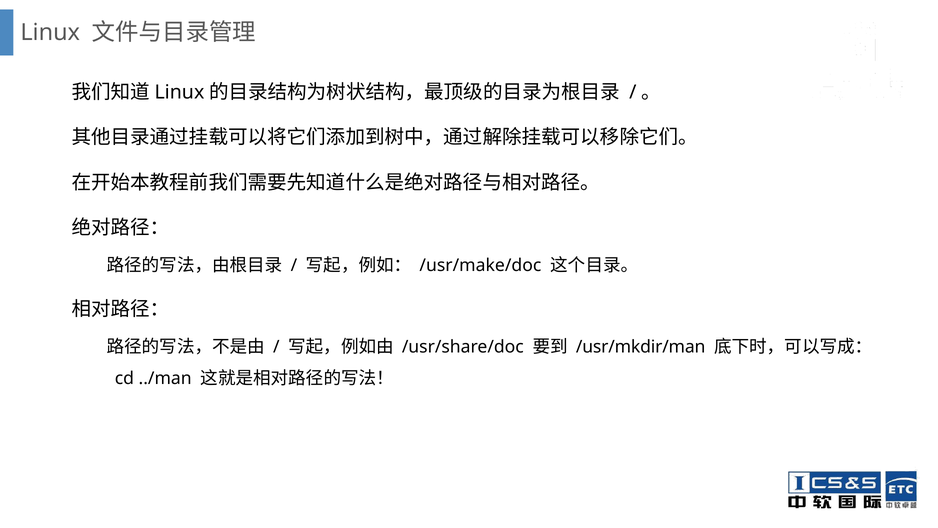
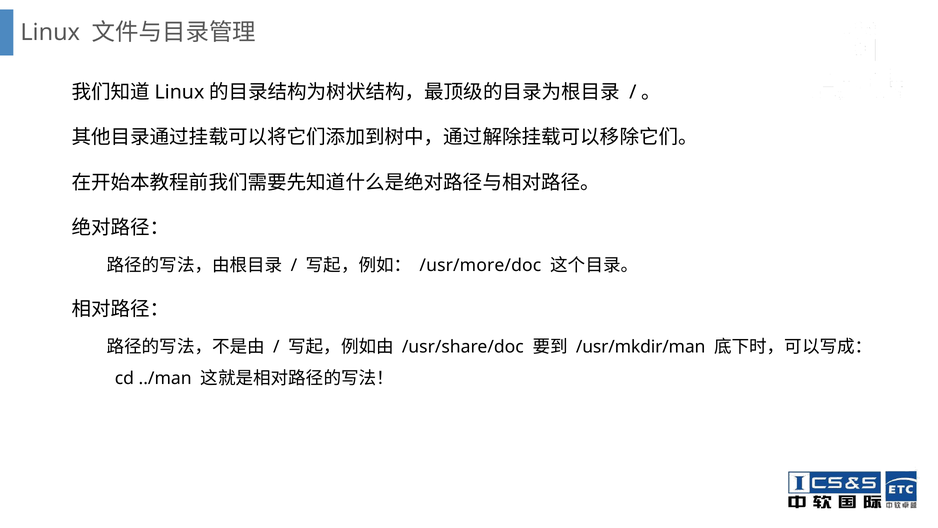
/usr/make/doc: /usr/make/doc -> /usr/more/doc (480, 265)
